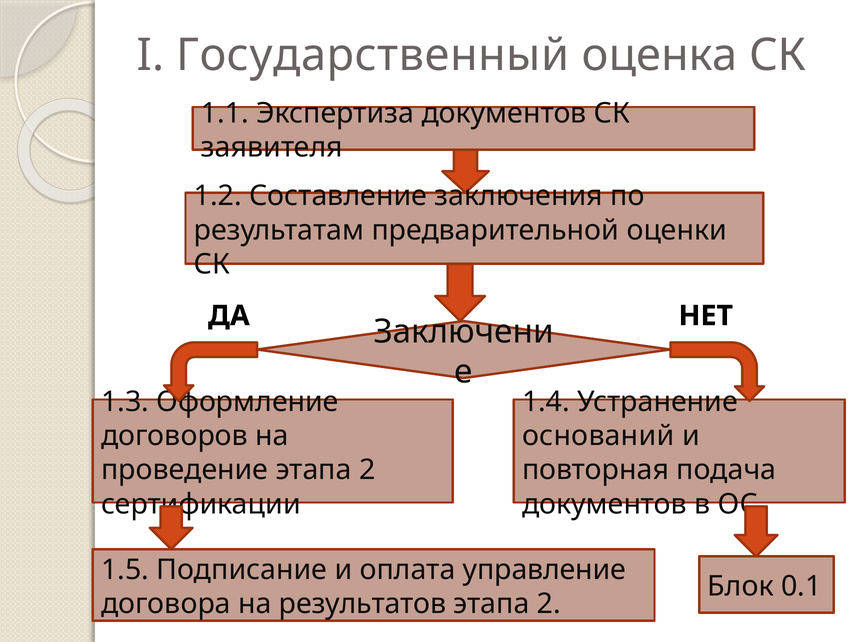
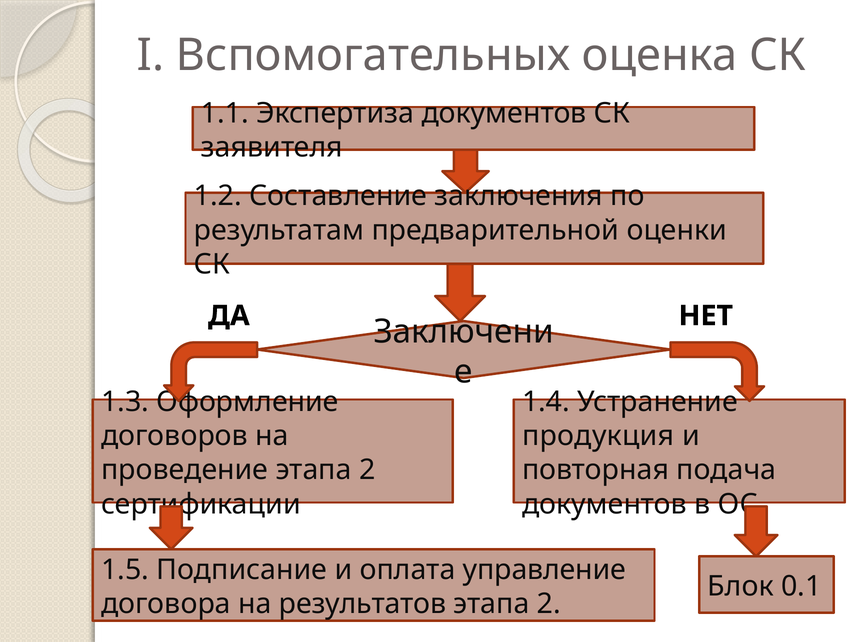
Государственный: Государственный -> Вспомогательных (373, 55)
оснований: оснований -> продукция (598, 436)
